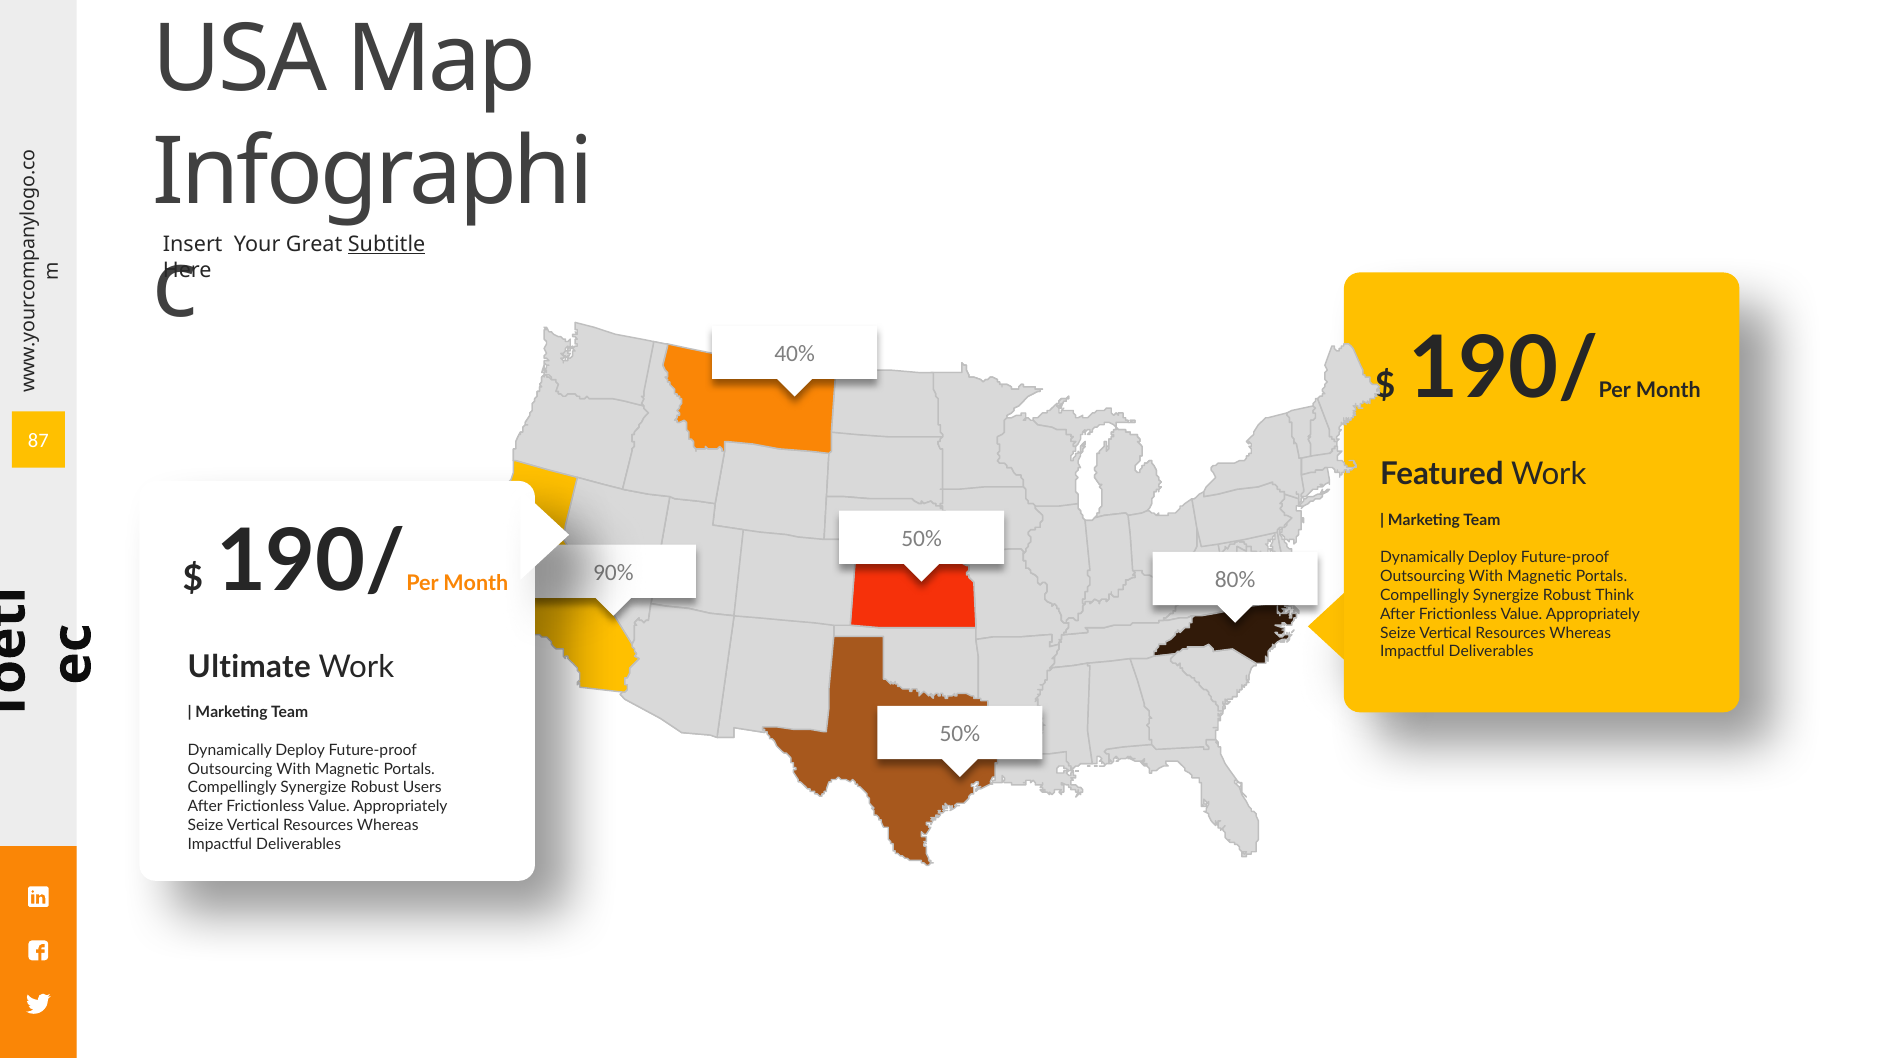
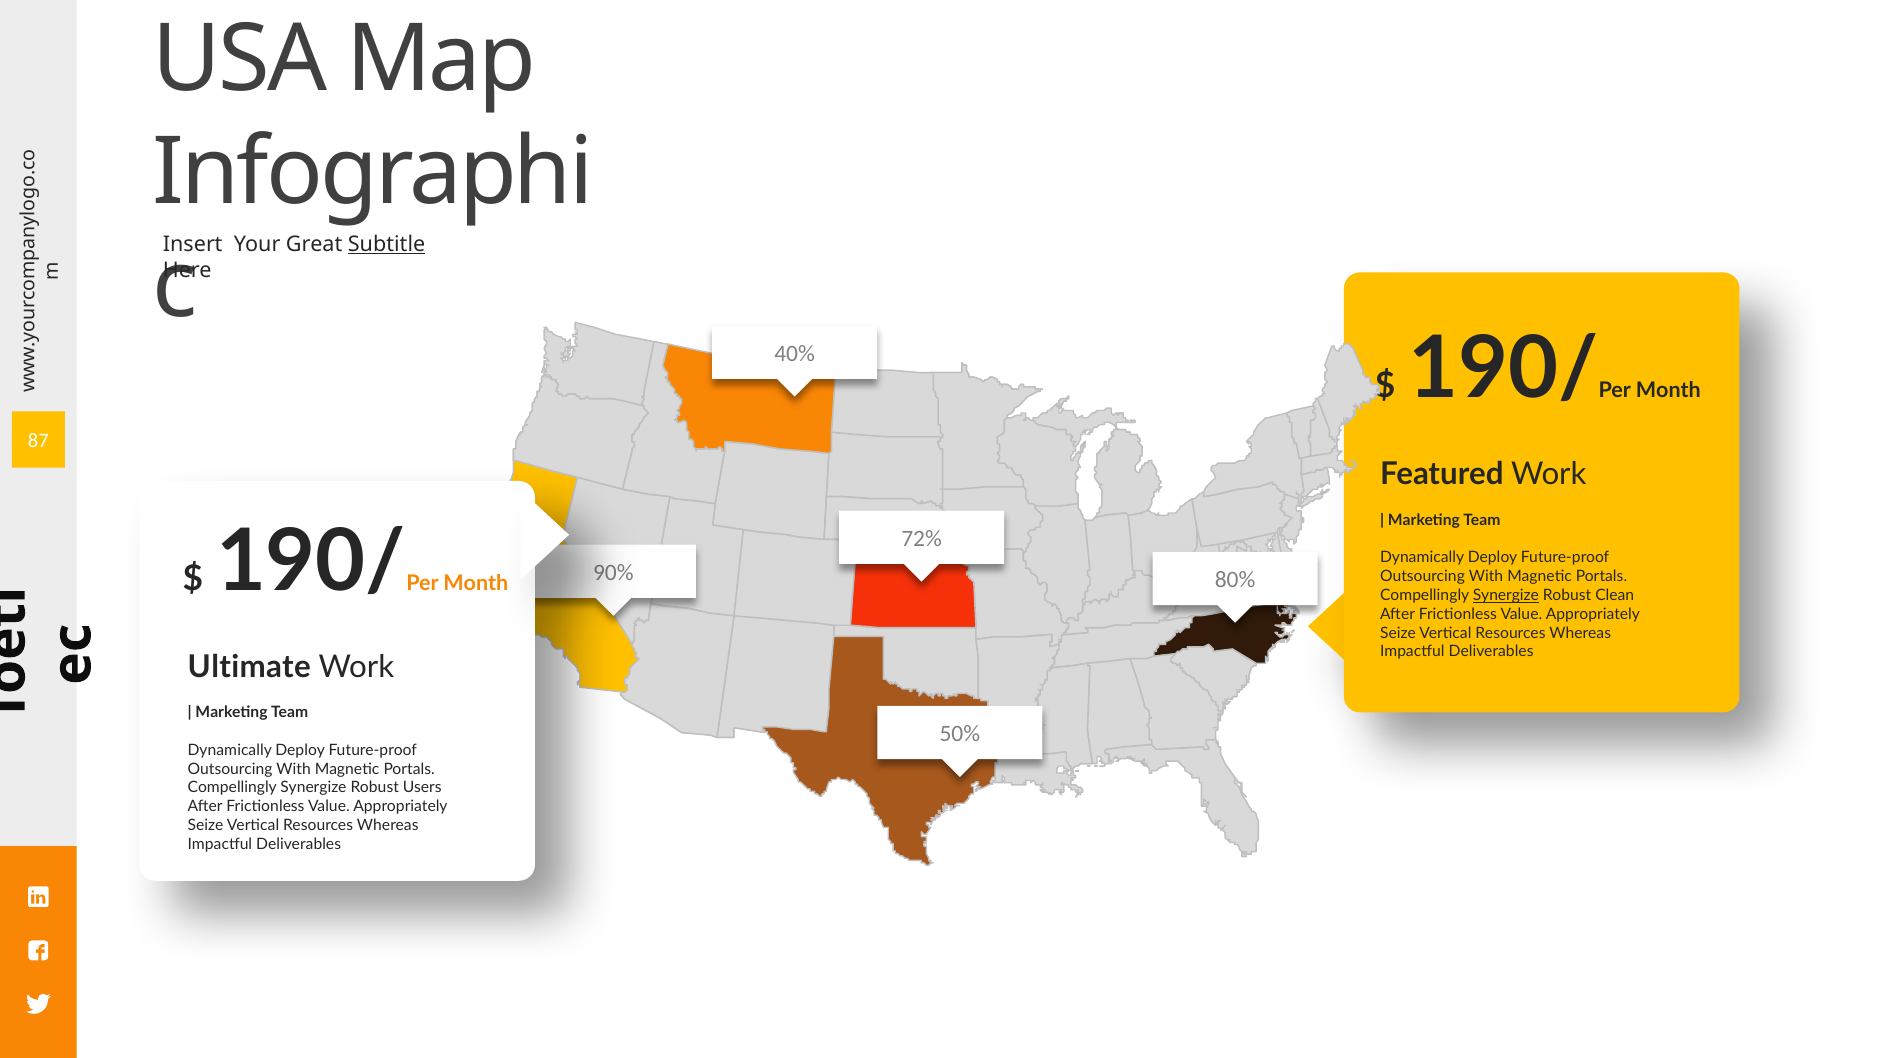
50%: 50% -> 72% (922, 539)
Synergize underline: none -> present (1506, 595)
Think: Think -> Clean (1615, 595)
